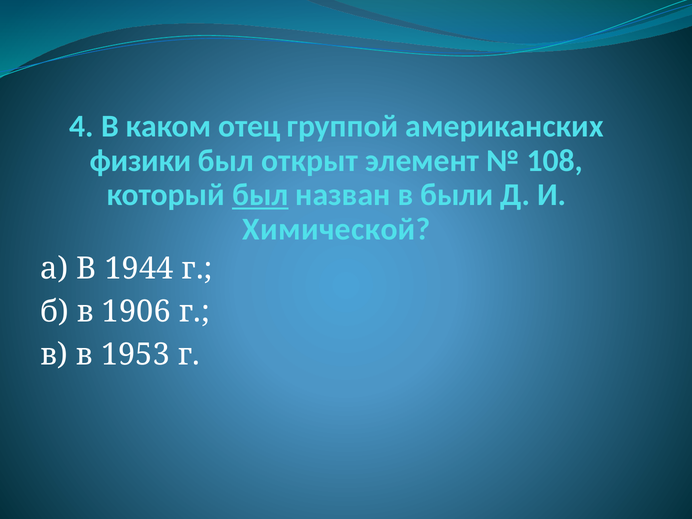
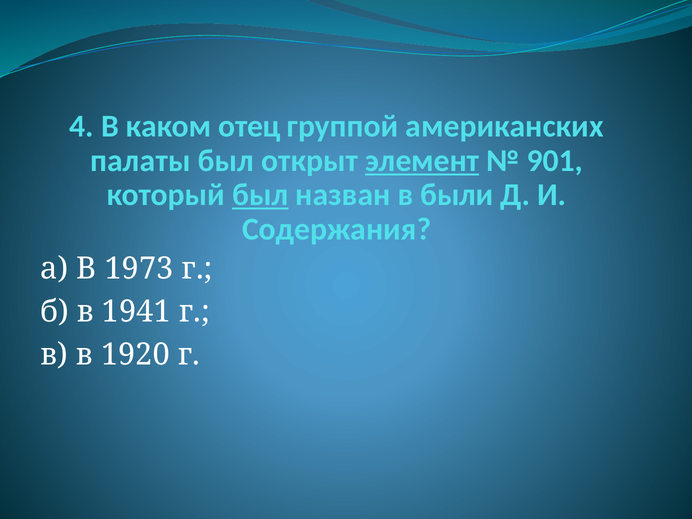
физики: физики -> палаты (140, 161)
элемент underline: none -> present (422, 161)
108: 108 -> 901 (555, 161)
Химической: Химической -> Содержания (337, 229)
1944: 1944 -> 1973 (139, 268)
1906: 1906 -> 1941 (136, 311)
1953: 1953 -> 1920 (135, 355)
